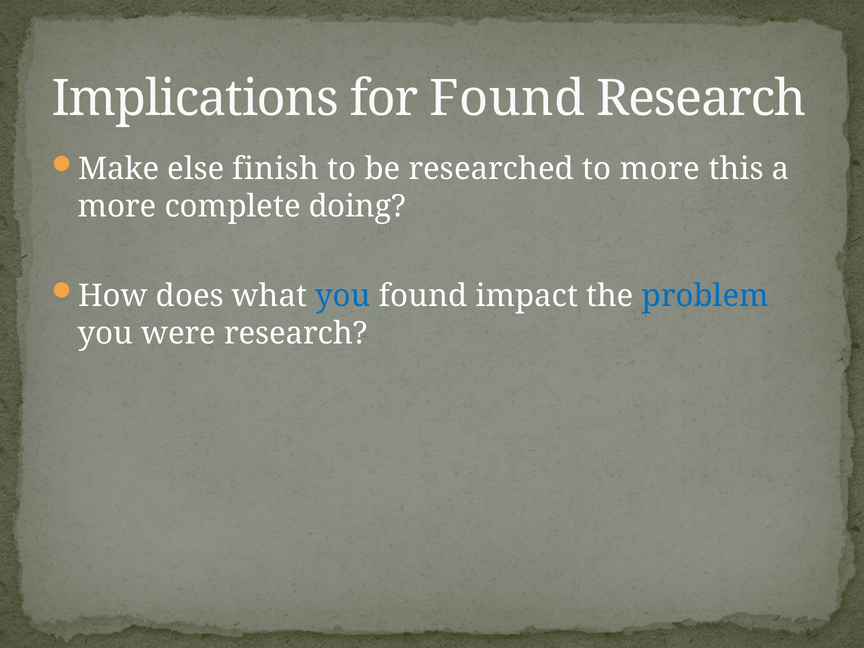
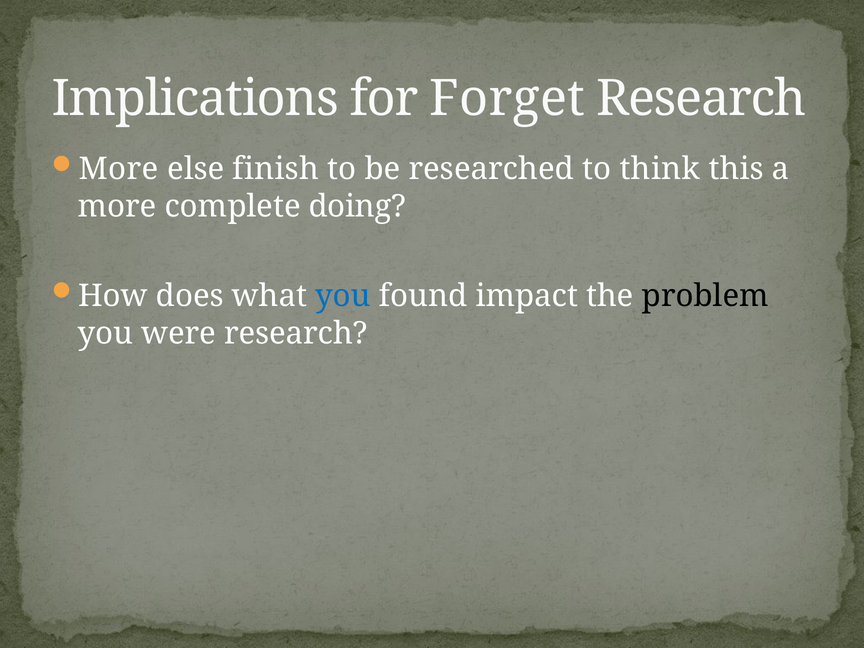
for Found: Found -> Forget (507, 99)
Make: Make -> More (119, 169)
to more: more -> think (660, 169)
problem colour: blue -> black (705, 296)
